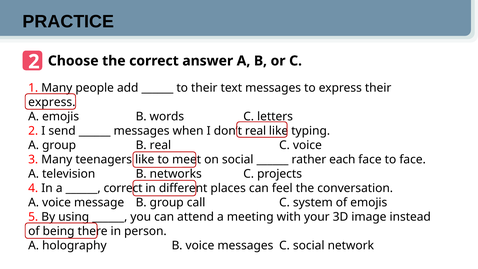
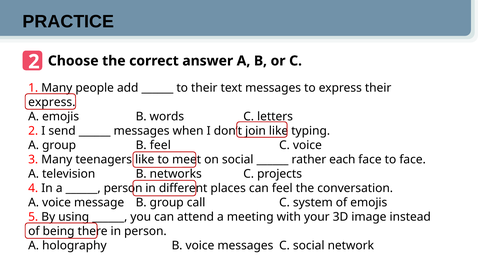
don’t real: real -> join (255, 131)
B real: real -> feel (160, 145)
correct: correct -> person (123, 188)
